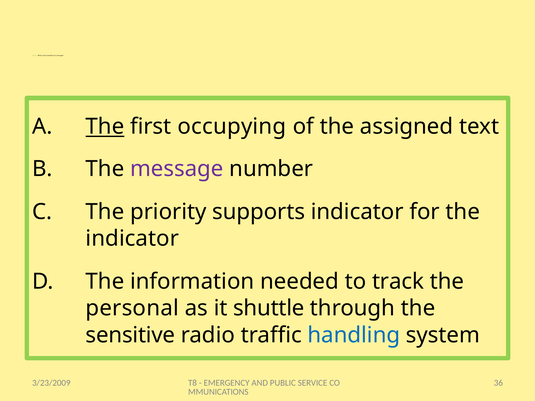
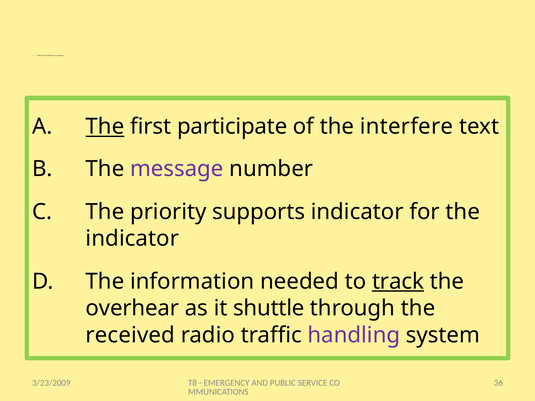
occupying: occupying -> participate (232, 127)
assigned: assigned -> interfere (406, 127)
track underline: none -> present (398, 282)
personal: personal -> overhear (132, 309)
sensitive: sensitive -> received (130, 335)
handling colour: blue -> purple (354, 335)
